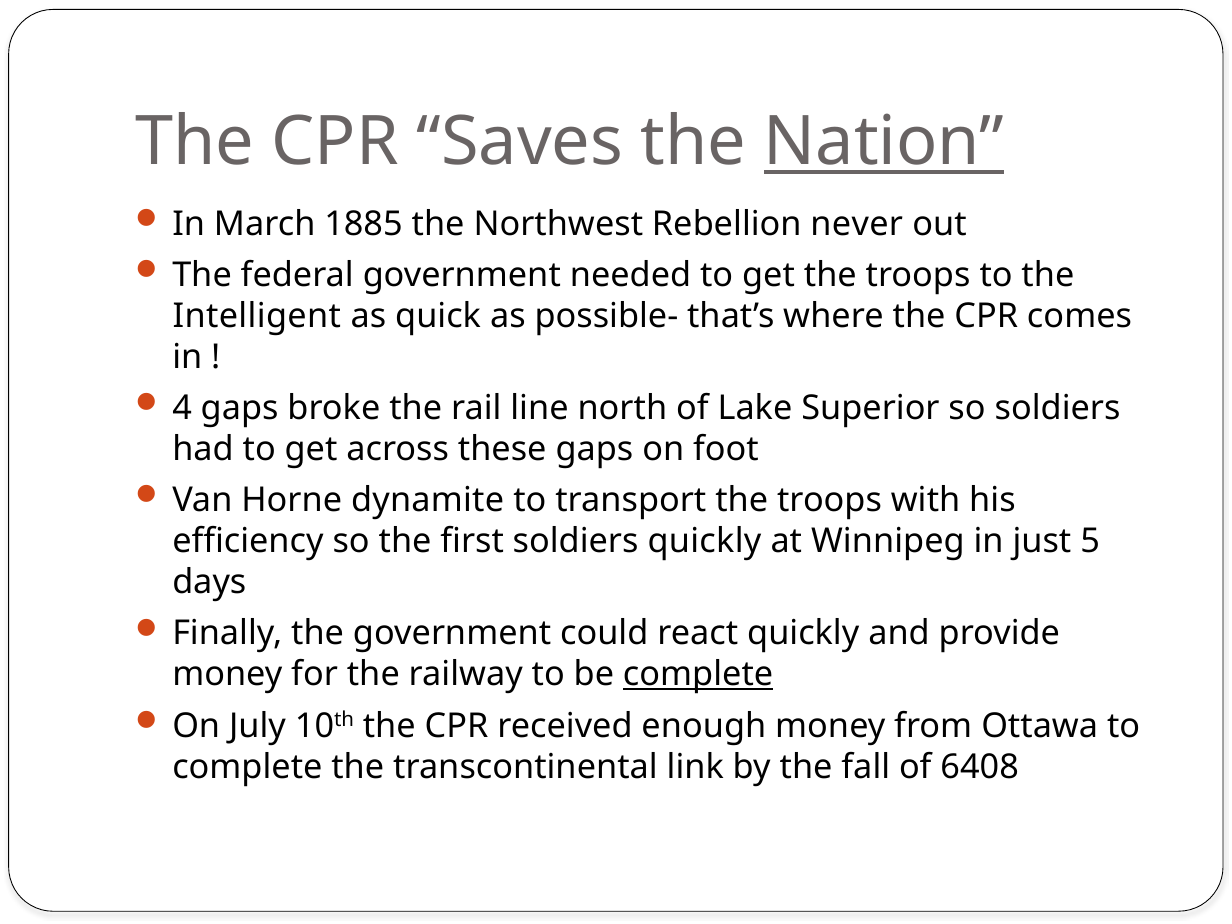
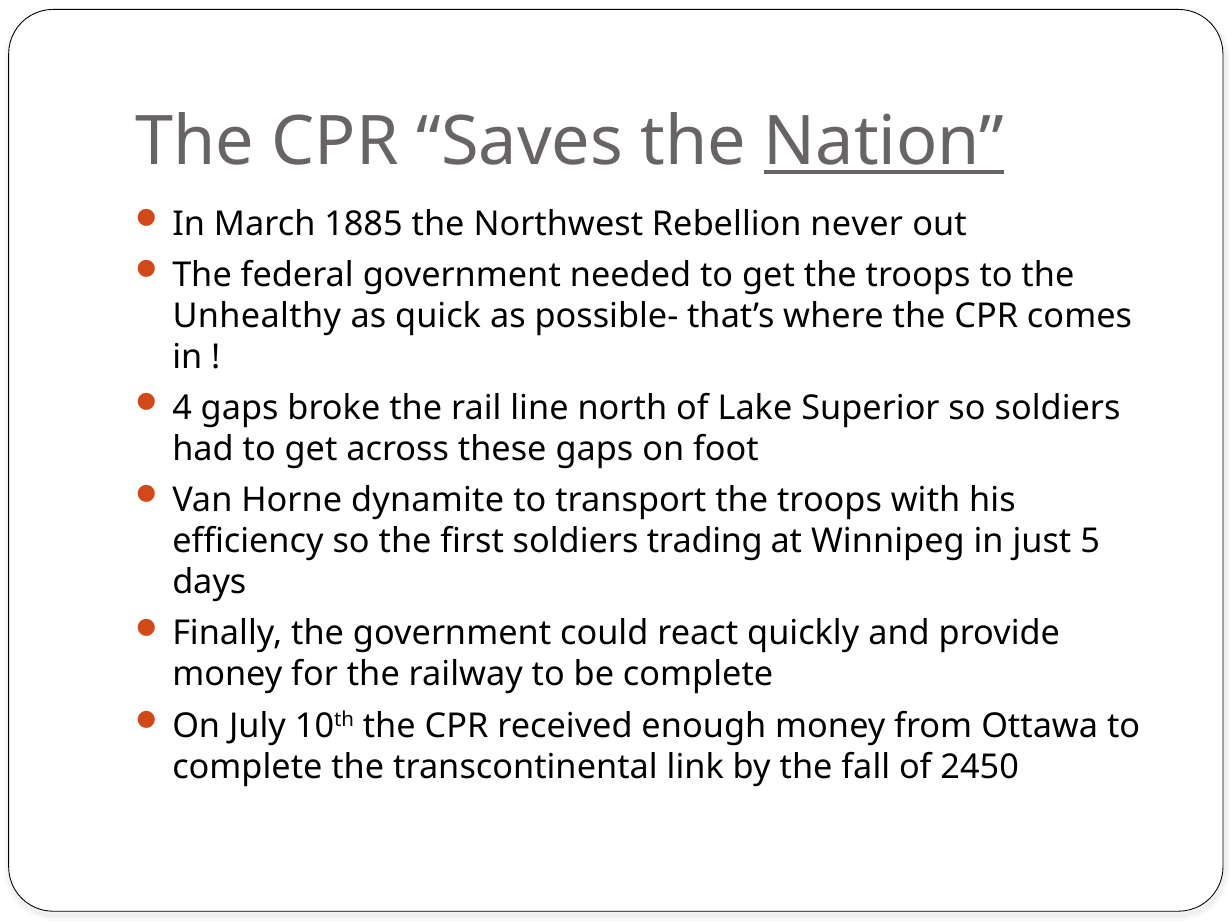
Intelligent: Intelligent -> Unhealthy (257, 316)
soldiers quickly: quickly -> trading (705, 541)
complete underline: present -> none (698, 675)
6408: 6408 -> 2450 (980, 767)
